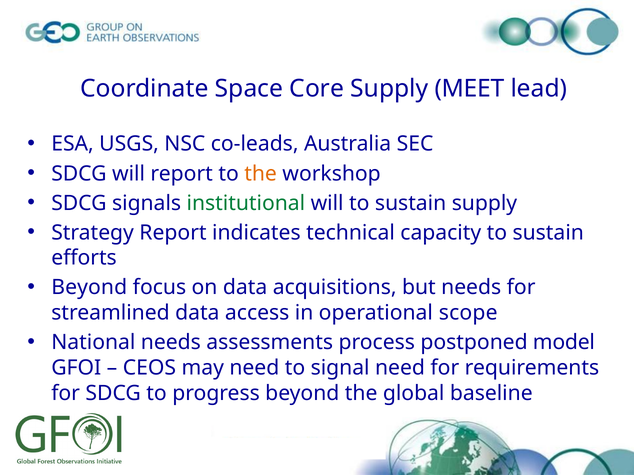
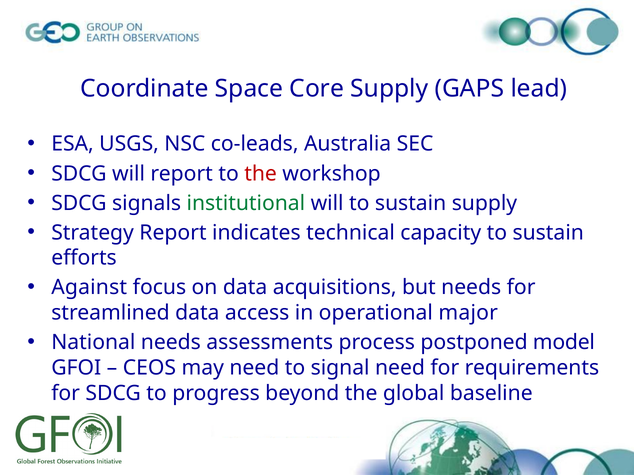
MEET: MEET -> GAPS (469, 89)
the colour: orange -> red (261, 174)
Beyond: Beyond -> Against (89, 288)
scope: scope -> major (468, 313)
